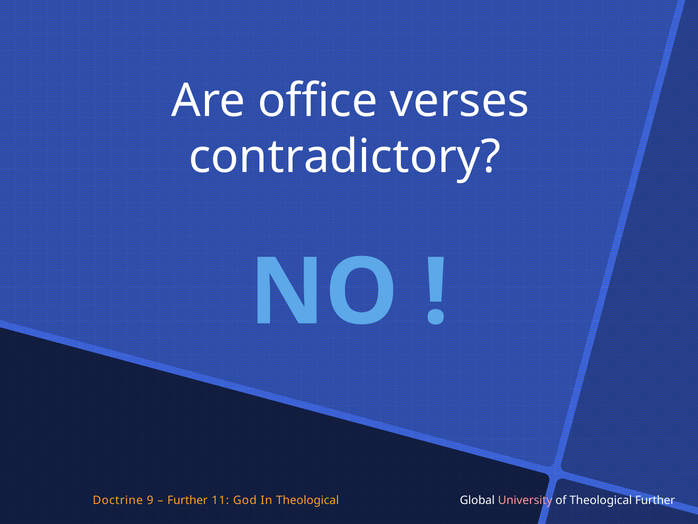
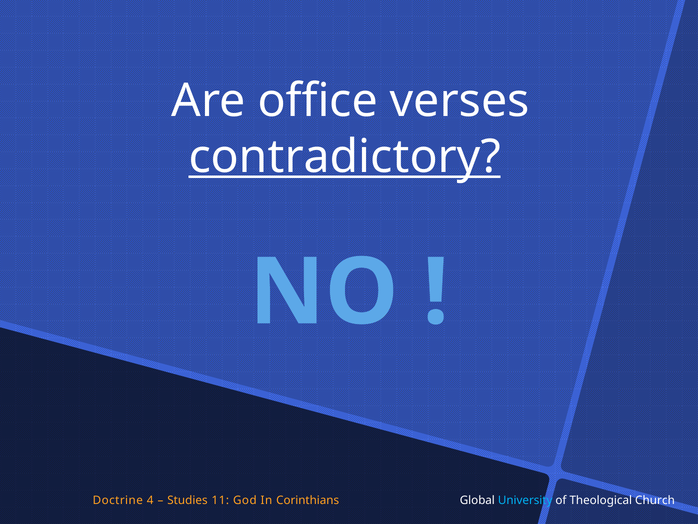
contradictory underline: none -> present (345, 157)
9: 9 -> 4 (150, 500)
Further: Further -> Studies (187, 500)
In Theological: Theological -> Corinthians (308, 500)
University colour: pink -> light blue (525, 500)
Theological Further: Further -> Church (655, 500)
